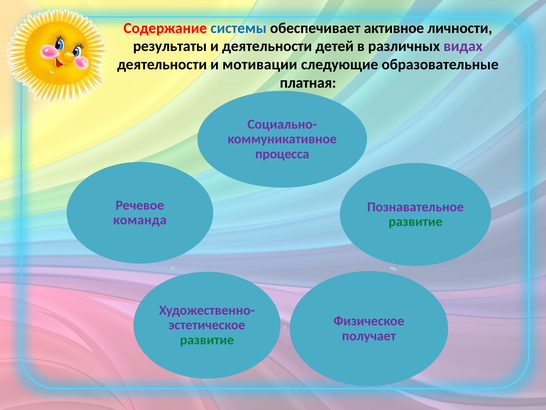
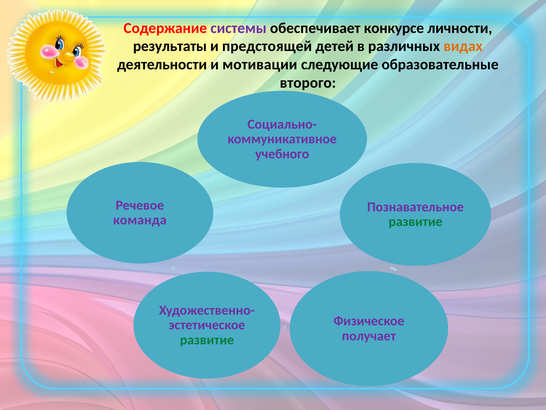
системы colour: blue -> purple (239, 28)
активное: активное -> конкурсе (394, 28)
и деятельности: деятельности -> предстоящей (267, 46)
видах colour: purple -> orange (463, 46)
платная: платная -> второго (308, 83)
процесса: процесса -> учебного (282, 154)
